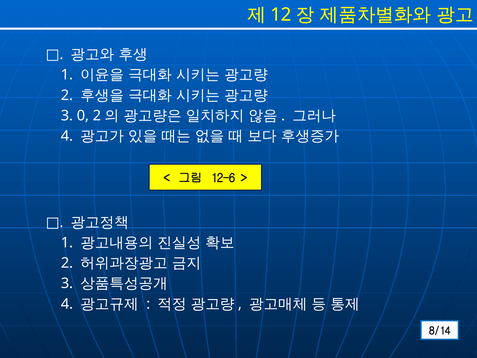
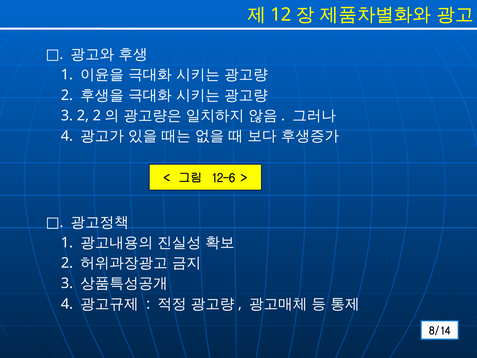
3 0: 0 -> 2 (83, 116)
